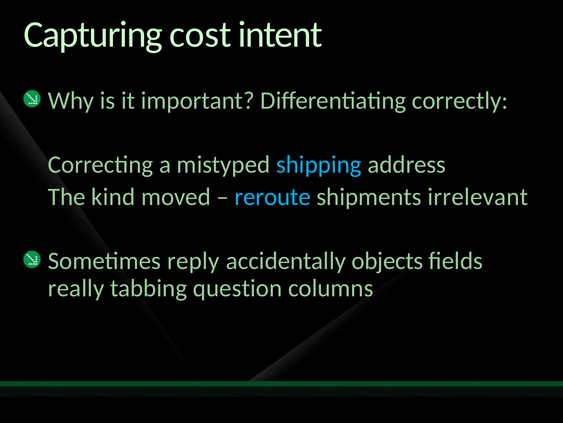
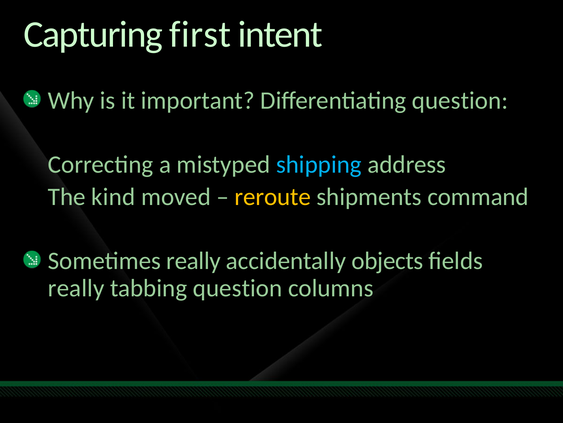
cost: cost -> first (200, 34)
Differentiating correctly: correctly -> question (460, 100)
reroute colour: light blue -> yellow (273, 196)
irrelevant: irrelevant -> command (478, 196)
Sometimes reply: reply -> really (194, 261)
